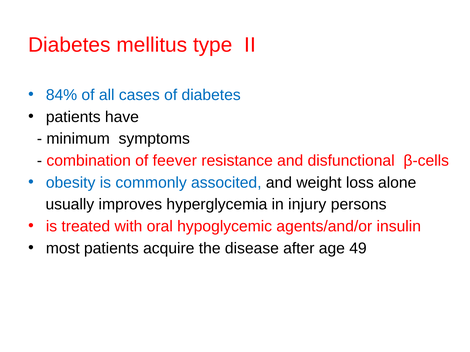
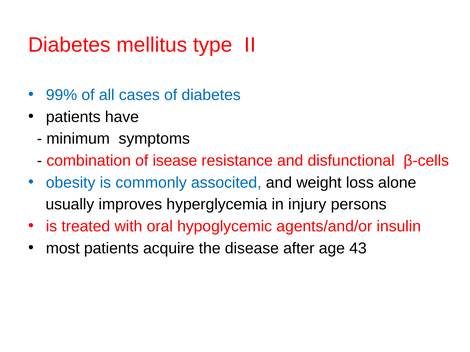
84%: 84% -> 99% (62, 95)
feever: feever -> isease (175, 161)
49: 49 -> 43 (358, 249)
